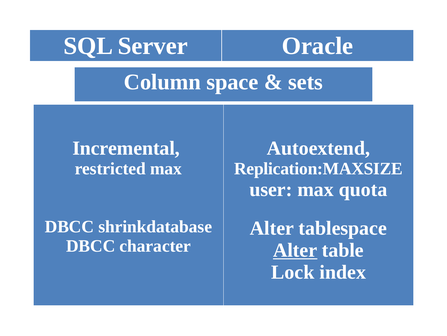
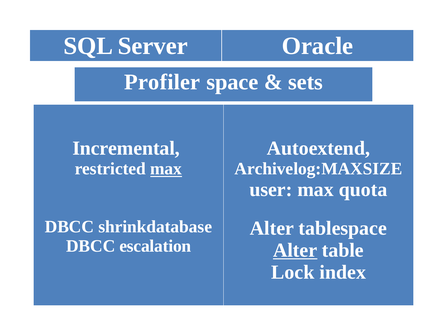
Column: Column -> Profiler (162, 82)
max underline: none -> present (166, 168)
Replication:MAXSIZE: Replication:MAXSIZE -> Archivelog:MAXSIZE (318, 168)
character: character -> escalation (155, 245)
